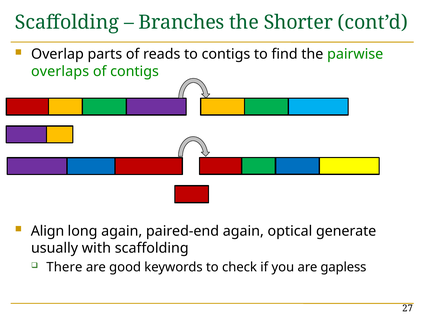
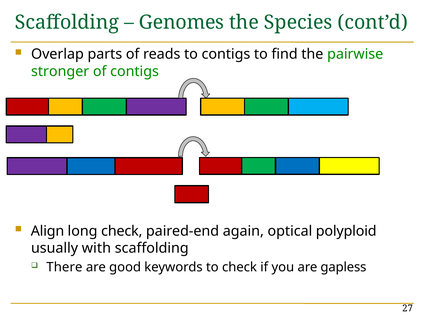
Branches: Branches -> Genomes (182, 22)
Shorter: Shorter -> Species (298, 22)
overlaps: overlaps -> stronger (60, 71)
long again: again -> check (122, 231)
generate: generate -> polyploid (346, 231)
